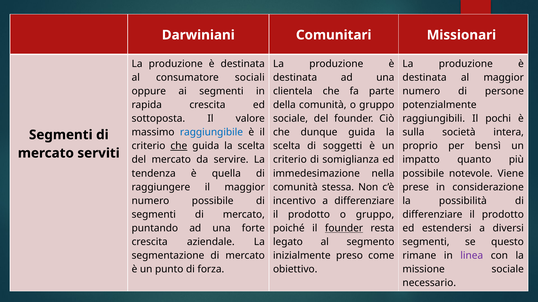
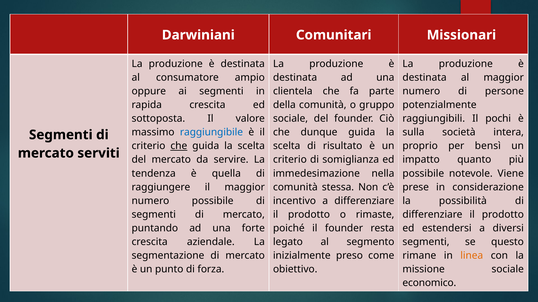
sociali: sociali -> ampio (250, 78)
soggetti: soggetti -> risultato (343, 146)
prodotto o gruppo: gruppo -> rimaste (375, 215)
founder underline: present -> none (344, 229)
linea colour: purple -> orange (472, 256)
necessario: necessario -> economico (429, 284)
